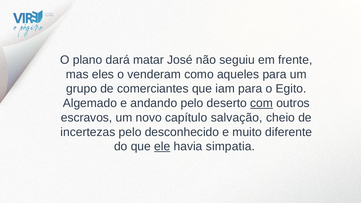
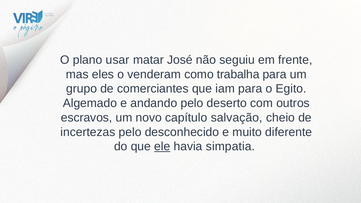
dará: dará -> usar (118, 60)
aqueles: aqueles -> trabalha (238, 74)
com underline: present -> none (262, 103)
